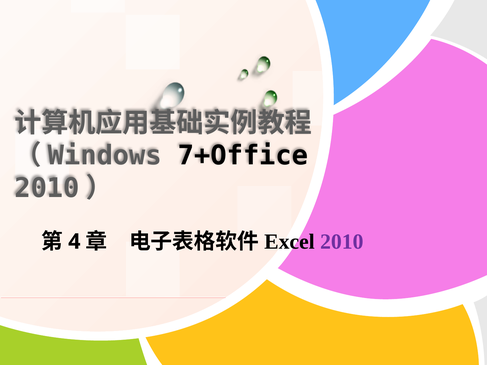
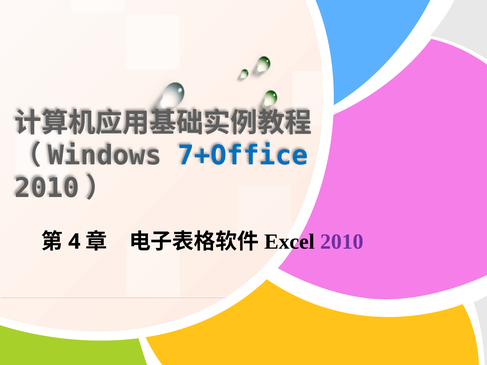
7+Office colour: black -> blue (243, 156)
